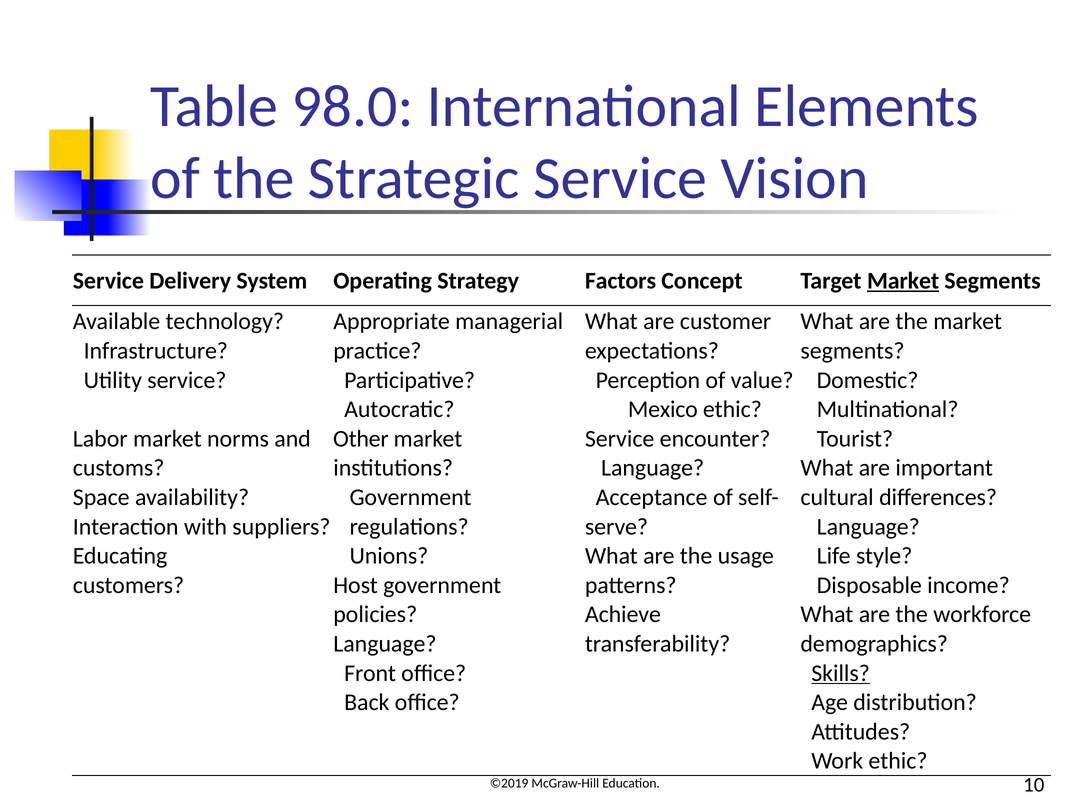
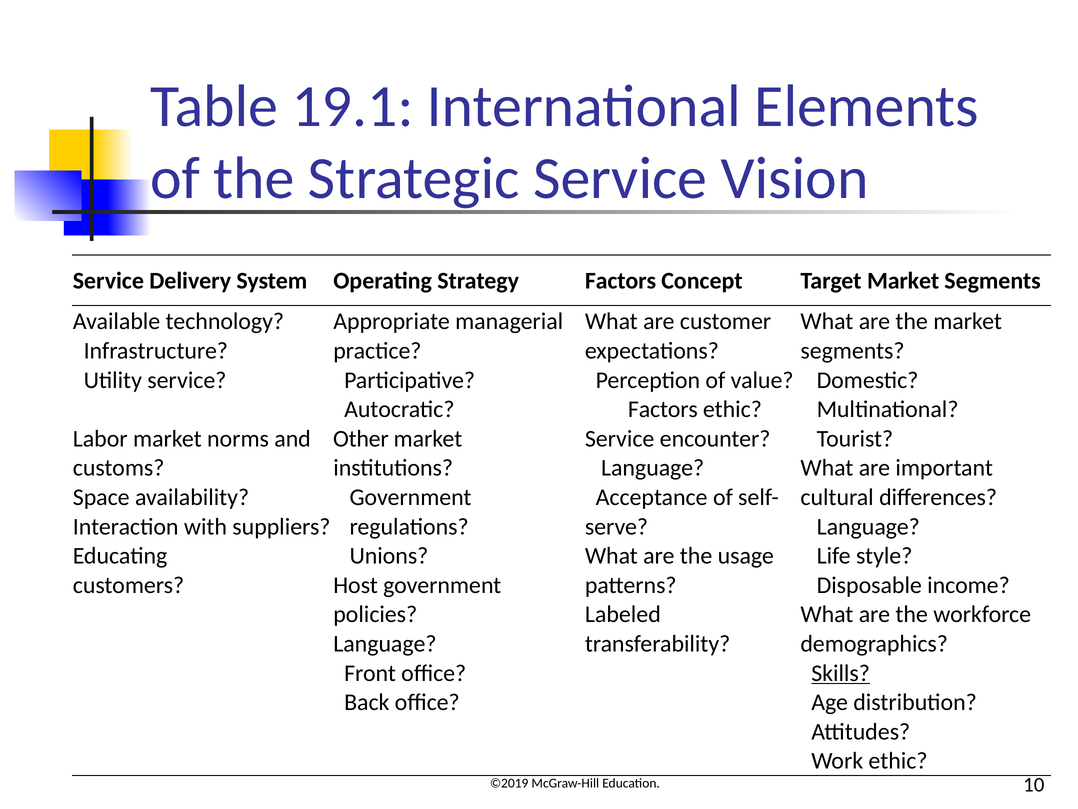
98.0: 98.0 -> 19.1 (353, 107)
Market underline: present -> none (903, 281)
Mexico: Mexico -> Factors (663, 409)
Achieve: Achieve -> Labeled (623, 614)
